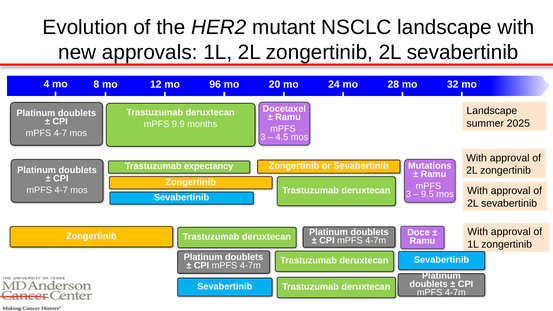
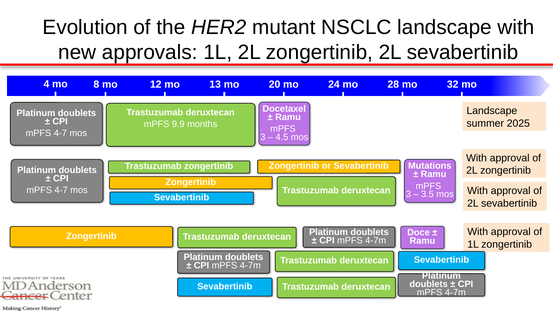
96: 96 -> 13 (215, 84)
Trastuzumab expectancy: expectancy -> zongertinib (209, 166)
9.5: 9.5 -> 3.5 (427, 194)
